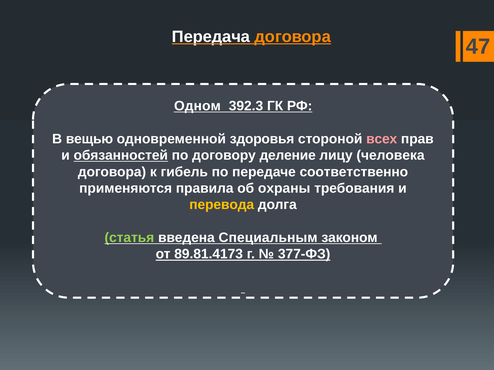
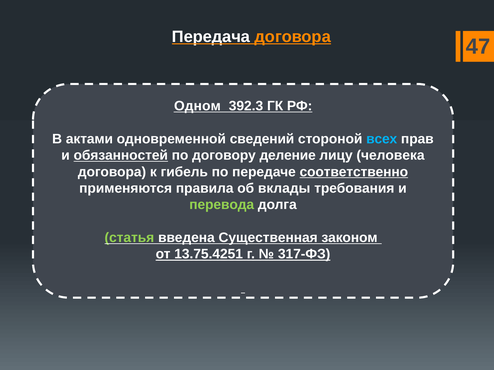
вещью: вещью -> актами (89, 139)
здоровья: здоровья -> сведений (262, 139)
всех colour: pink -> light blue (382, 139)
соответственно underline: none -> present (354, 172)
охраны: охраны -> вклады (284, 189)
перевода colour: yellow -> light green (222, 205)
Специальным: Специальным -> Существенная (268, 238)
89.81.4173: 89.81.4173 -> 13.75.4251 (209, 254)
377-ФЗ: 377-ФЗ -> 317-ФЗ (304, 254)
